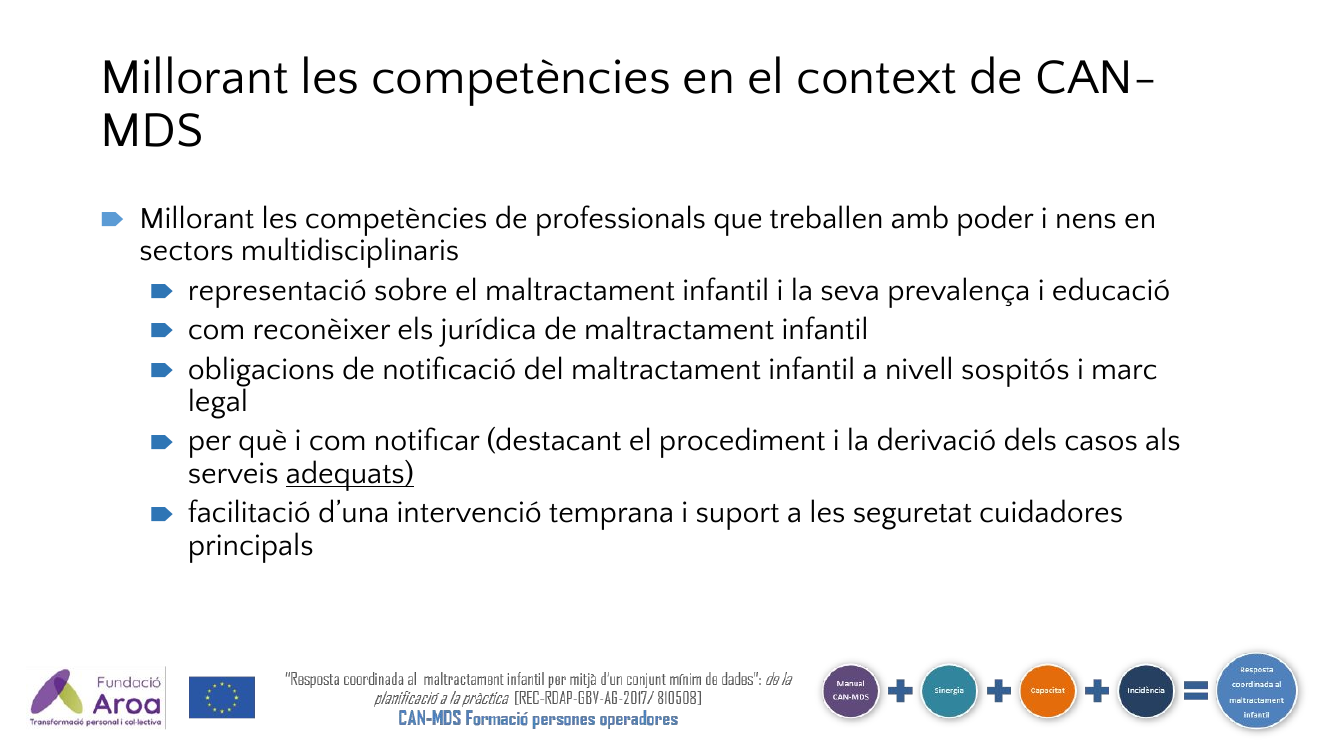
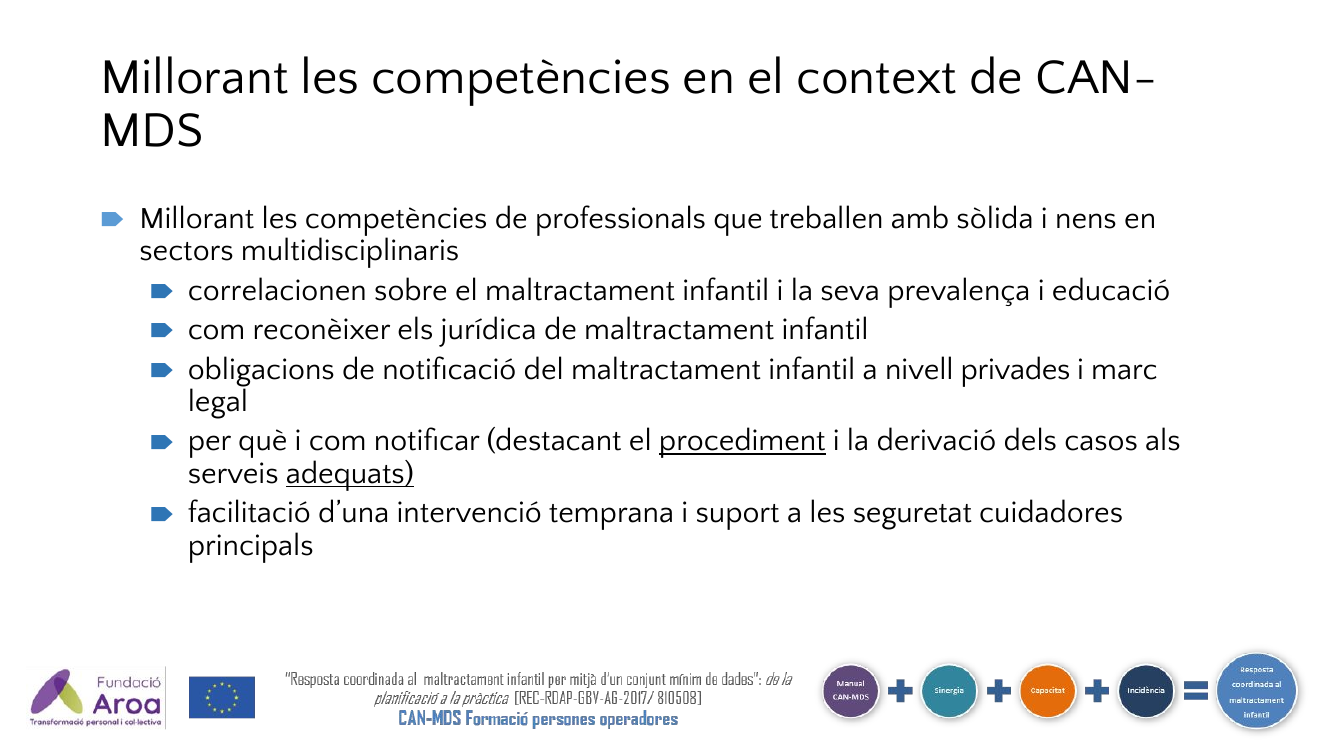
poder: poder -> sòlida (995, 218)
representació: representació -> correlacionen (277, 290)
sospitós: sospitós -> privades (1016, 369)
procediment underline: none -> present (742, 441)
